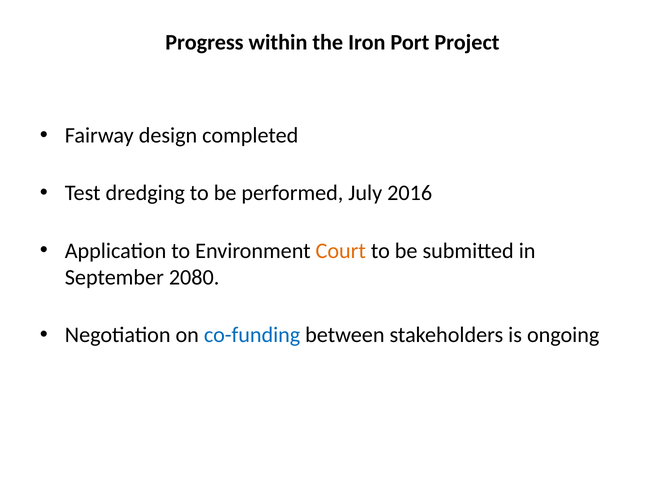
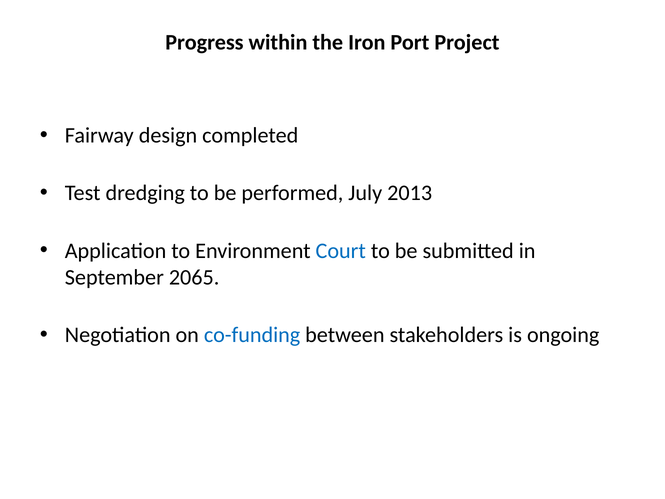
2016: 2016 -> 2013 (410, 193)
Court colour: orange -> blue (341, 251)
2080: 2080 -> 2065 (194, 277)
